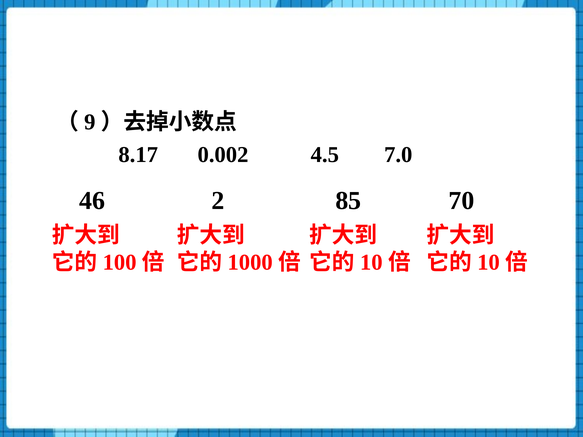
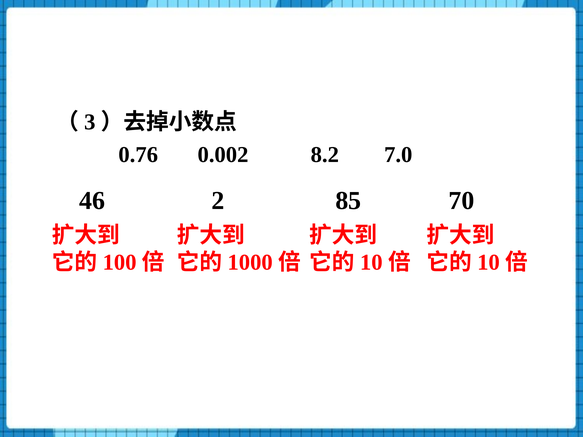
9: 9 -> 3 (90, 122)
8.17: 8.17 -> 0.76 (138, 155)
4.5: 4.5 -> 8.2 (325, 155)
